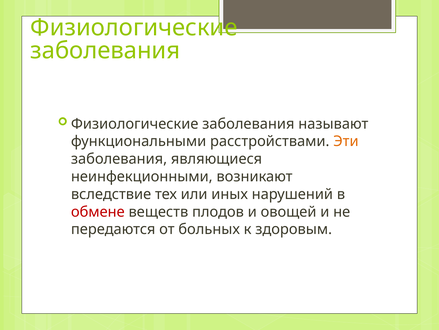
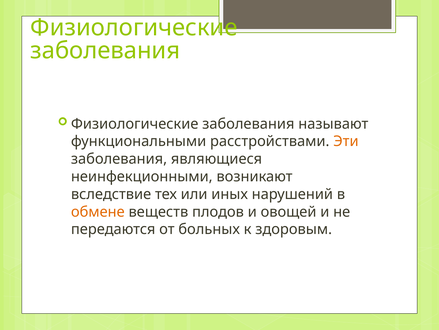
обмене colour: red -> orange (98, 211)
